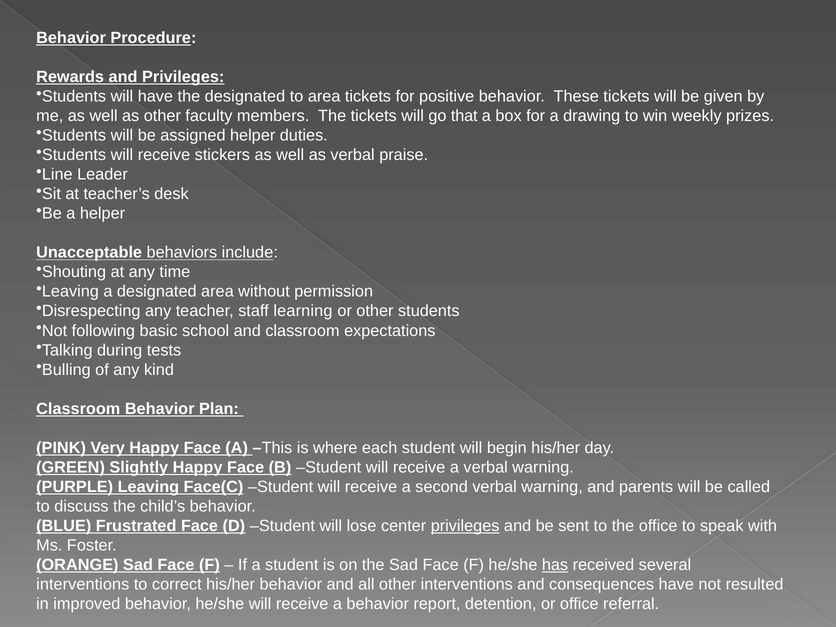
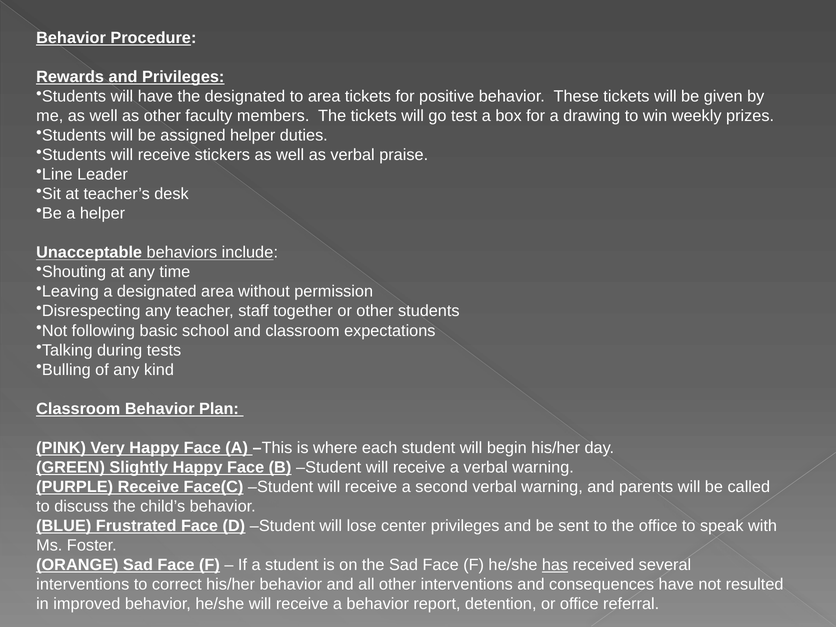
that: that -> test (464, 116)
learning: learning -> together (303, 311)
PURPLE Leaving: Leaving -> Receive (148, 487)
privileges underline: present -> none (465, 526)
